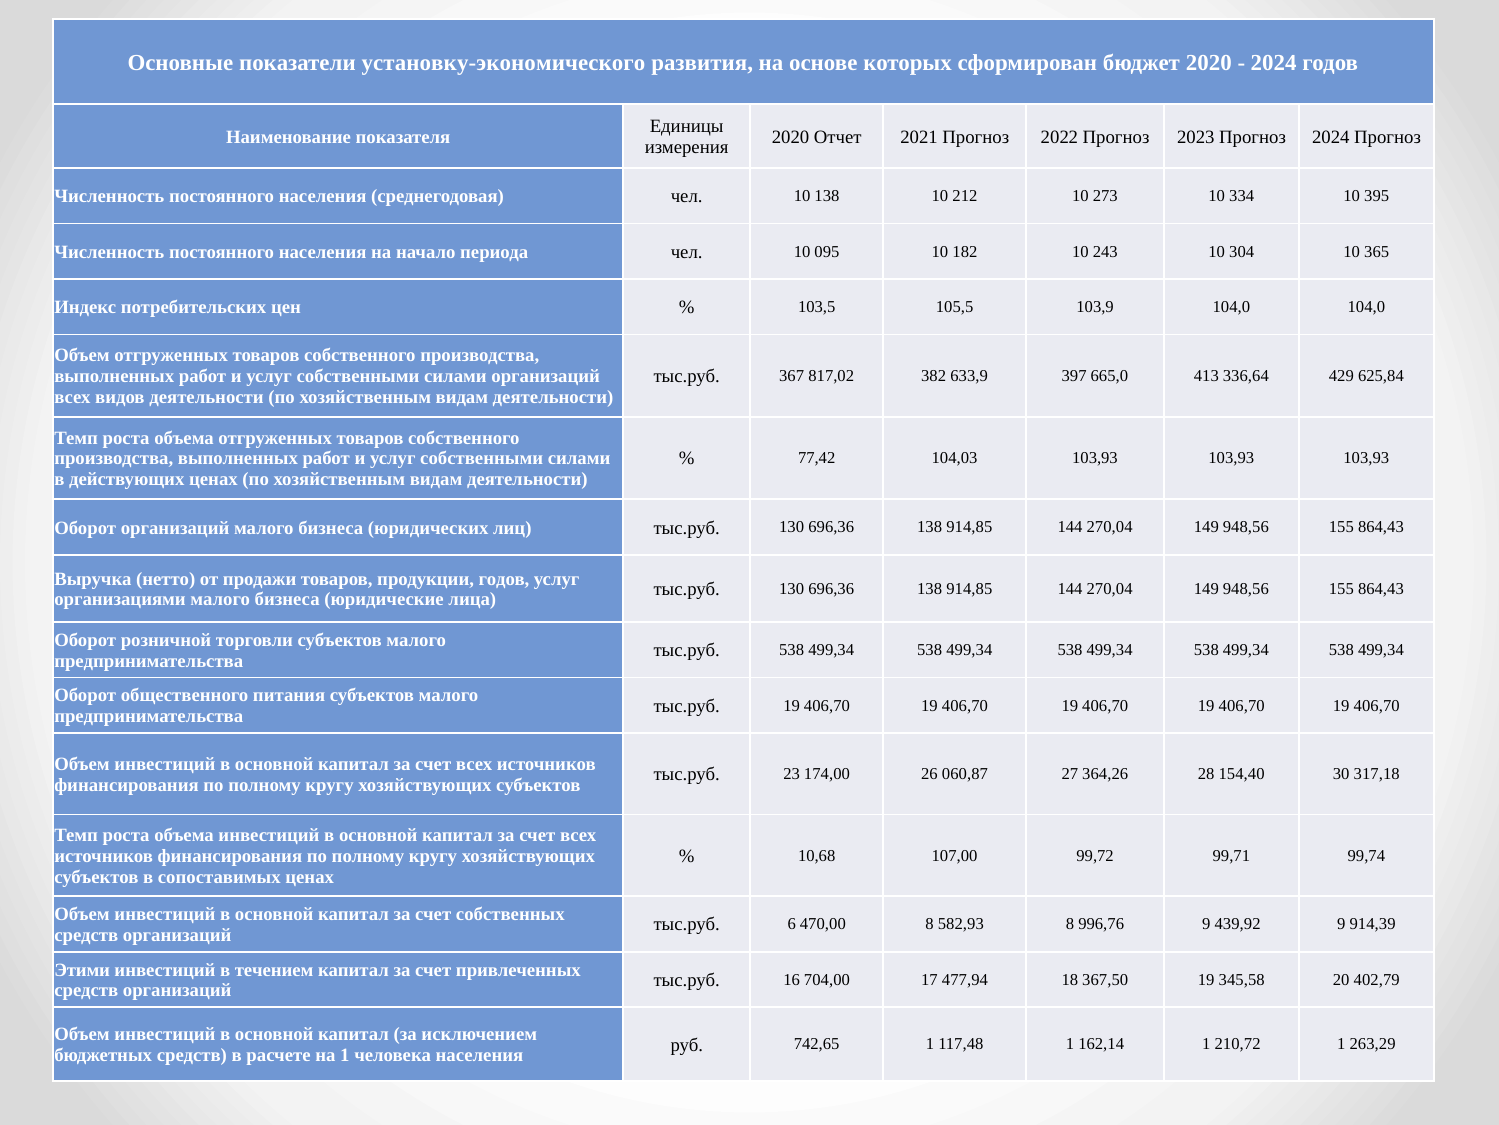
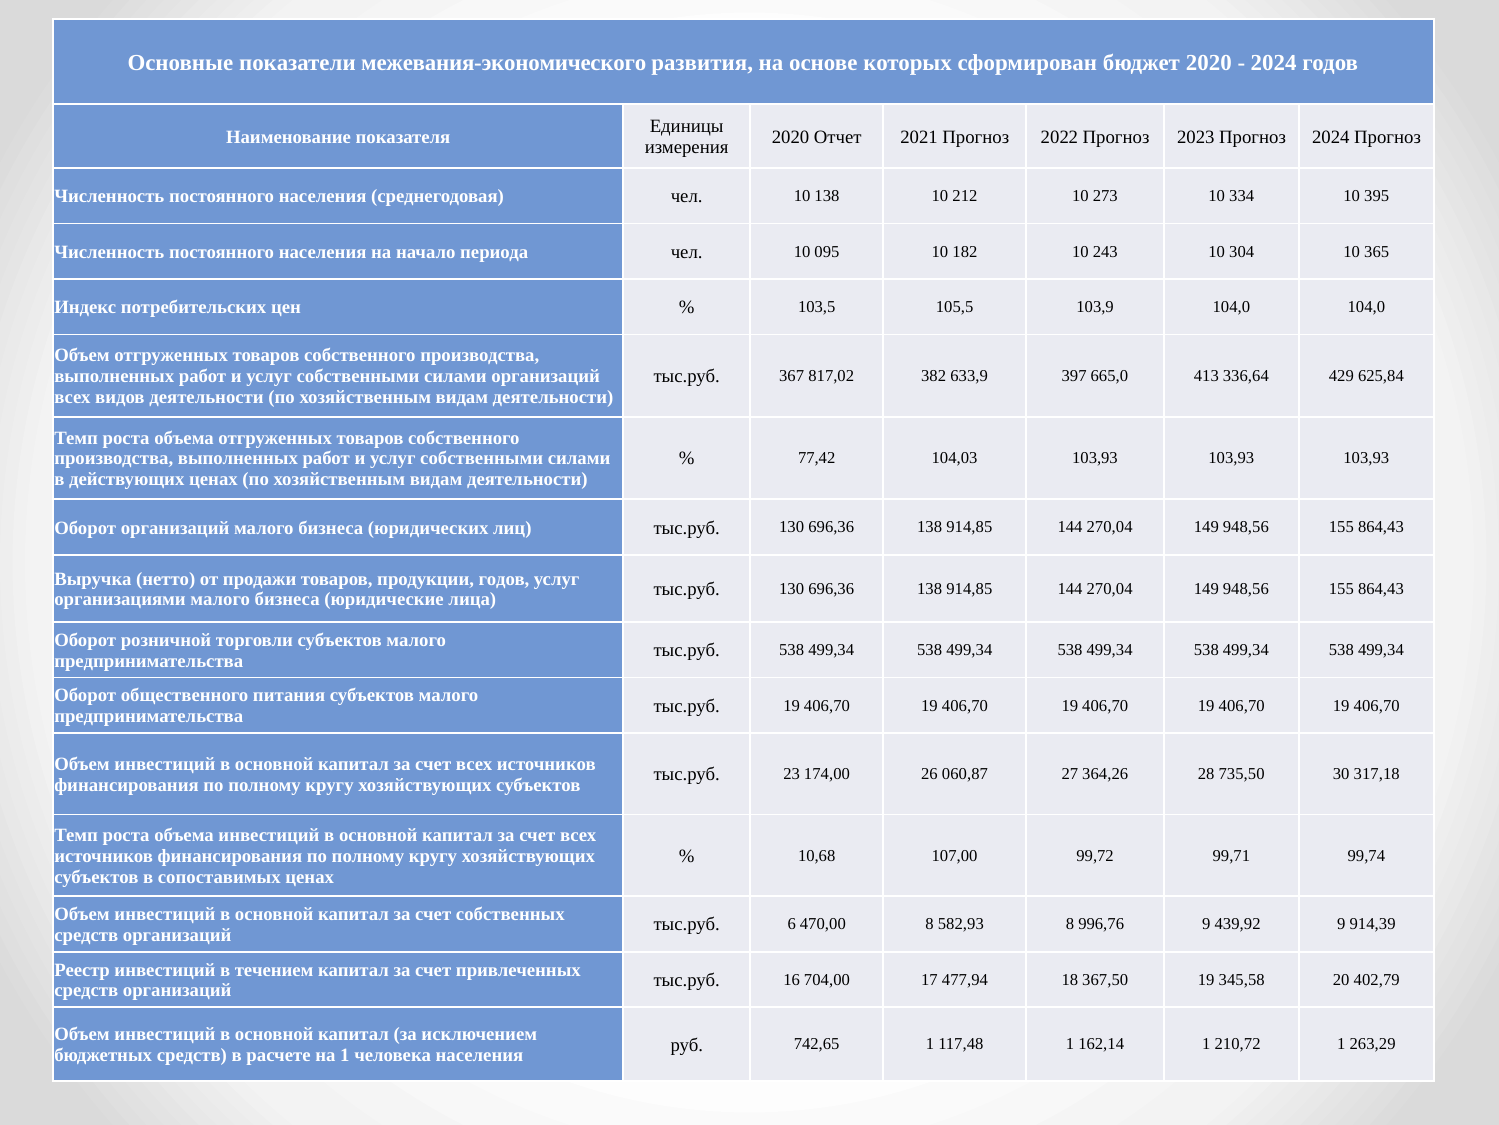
установку-экономического: установку-экономического -> межевания-экономического (504, 62)
154,40: 154,40 -> 735,50 (1242, 774)
Этими: Этими -> Реестр (82, 969)
